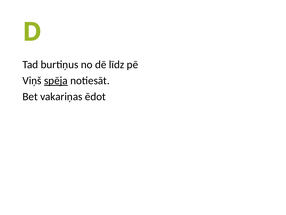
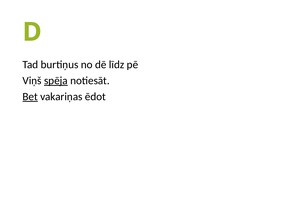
Bet underline: none -> present (30, 96)
